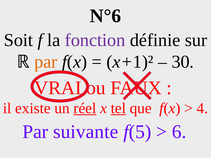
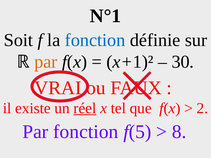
N°6: N°6 -> N°1 (105, 16)
fonction colour: purple -> blue (95, 40)
tel underline: present -> none (118, 108)
4: 4 -> 2 (202, 108)
Par suivante: suivante -> fonction (86, 132)
6: 6 -> 8 (179, 132)
